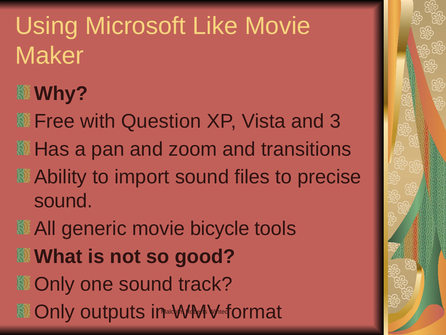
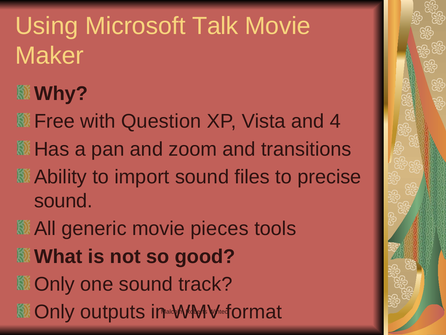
Like: Like -> Talk (215, 26)
3: 3 -> 4 (335, 121)
bicycle: bicycle -> pieces (220, 228)
